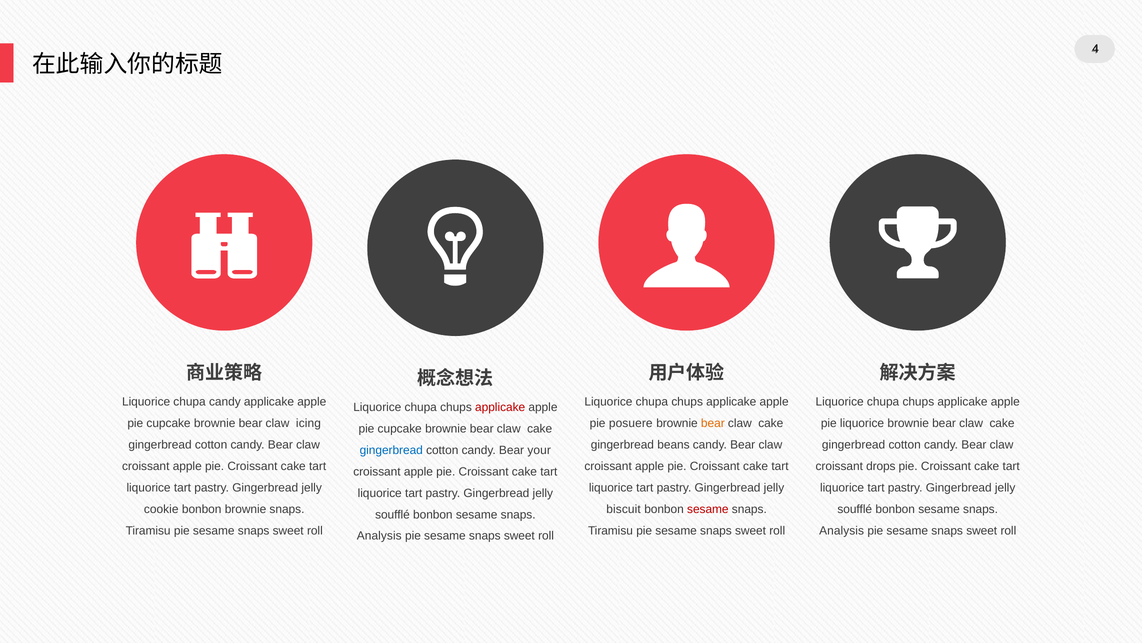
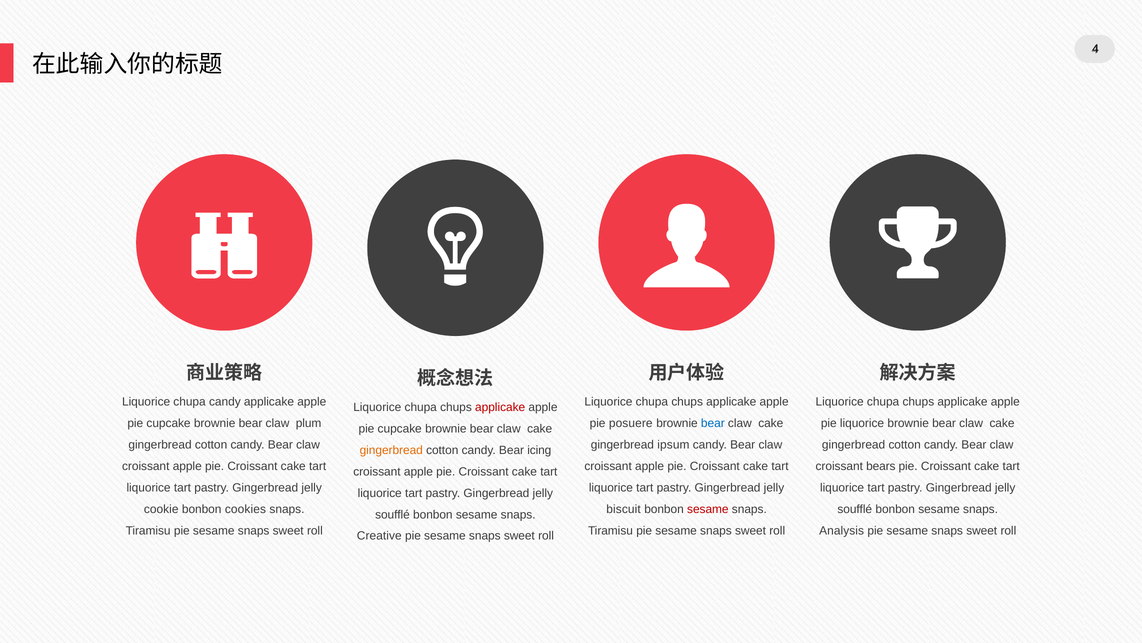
icing: icing -> plum (309, 423)
bear colour: orange -> blue (713, 423)
beans: beans -> ipsum (673, 444)
gingerbread colour: blue -> orange (391, 450)
your: your -> icing (539, 450)
drops: drops -> bears (881, 466)
bonbon brownie: brownie -> cookies (245, 509)
Analysis: Analysis -> Creative (379, 536)
